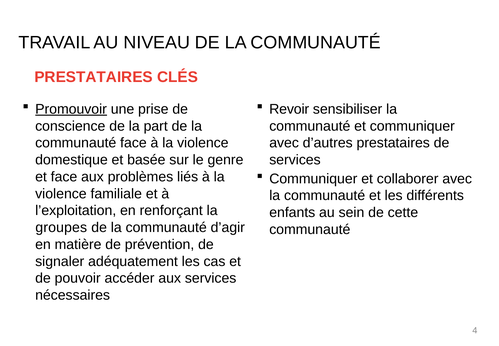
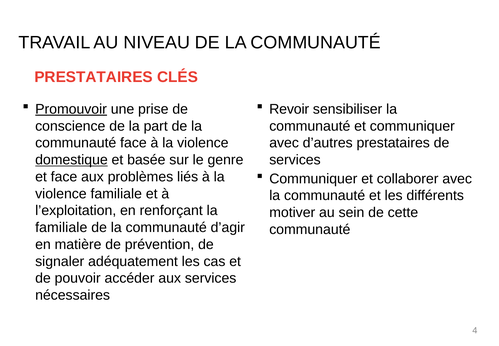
domestique underline: none -> present (71, 160)
enfants: enfants -> motiver (292, 212)
groupes: groupes -> familiale (61, 227)
